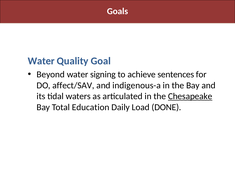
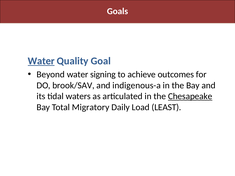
Water underline: none -> present (41, 61)
sentences: sentences -> outcomes (176, 75)
affect/SAV: affect/SAV -> brook/SAV (73, 85)
Education: Education -> Migratory (91, 107)
DONE: DONE -> LEAST (166, 107)
